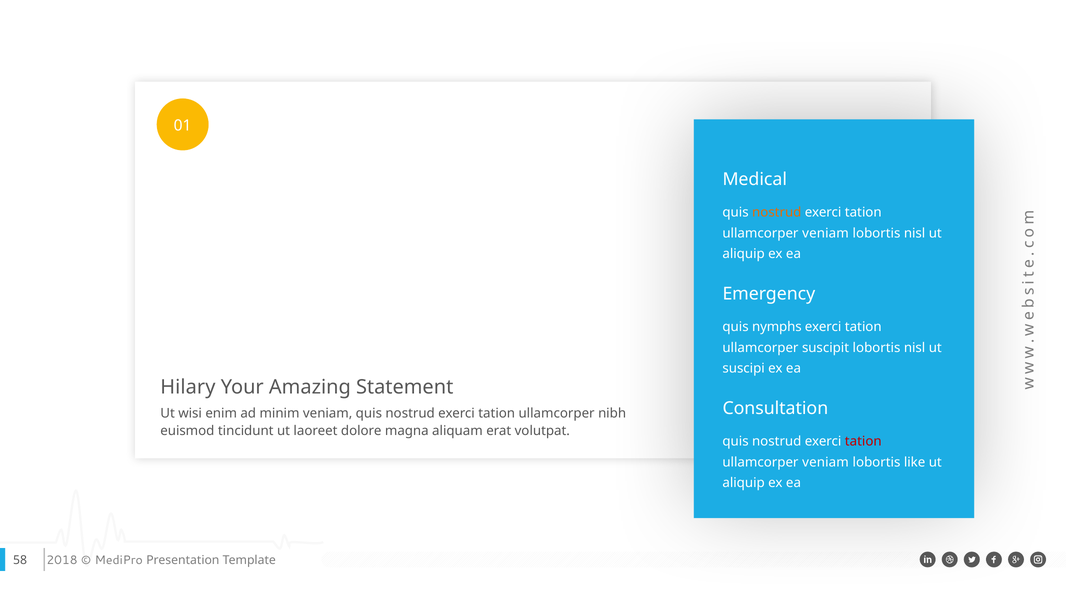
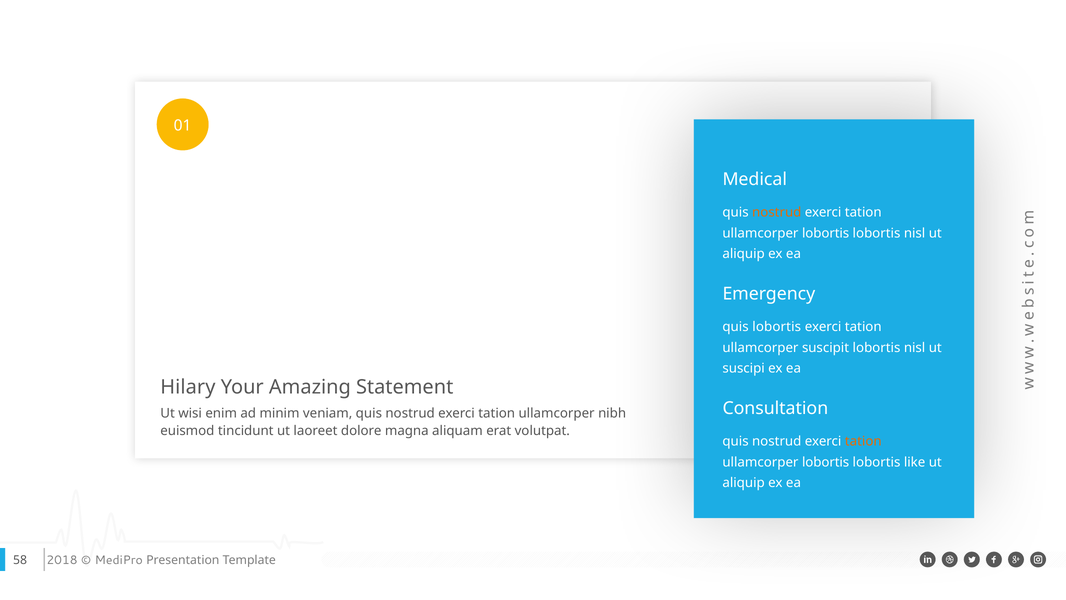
veniam: veniam -> lobortis (826, 233)
quis nymphs: nymphs -> lobortis (777, 327)
tation colour: red -> orange (863, 441)
veniam: veniam -> lobortis (826, 462)
